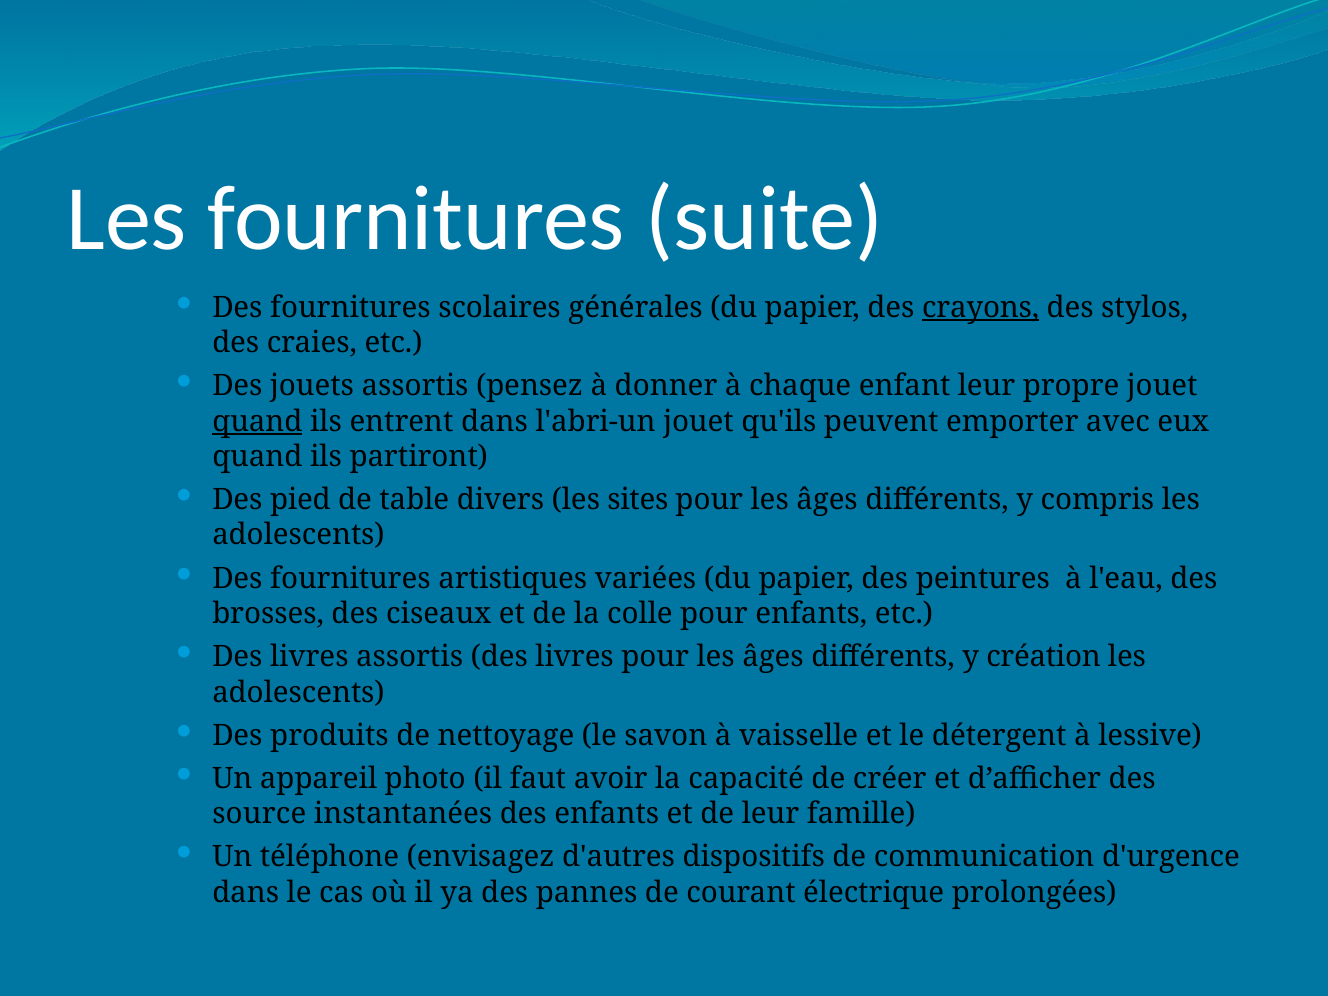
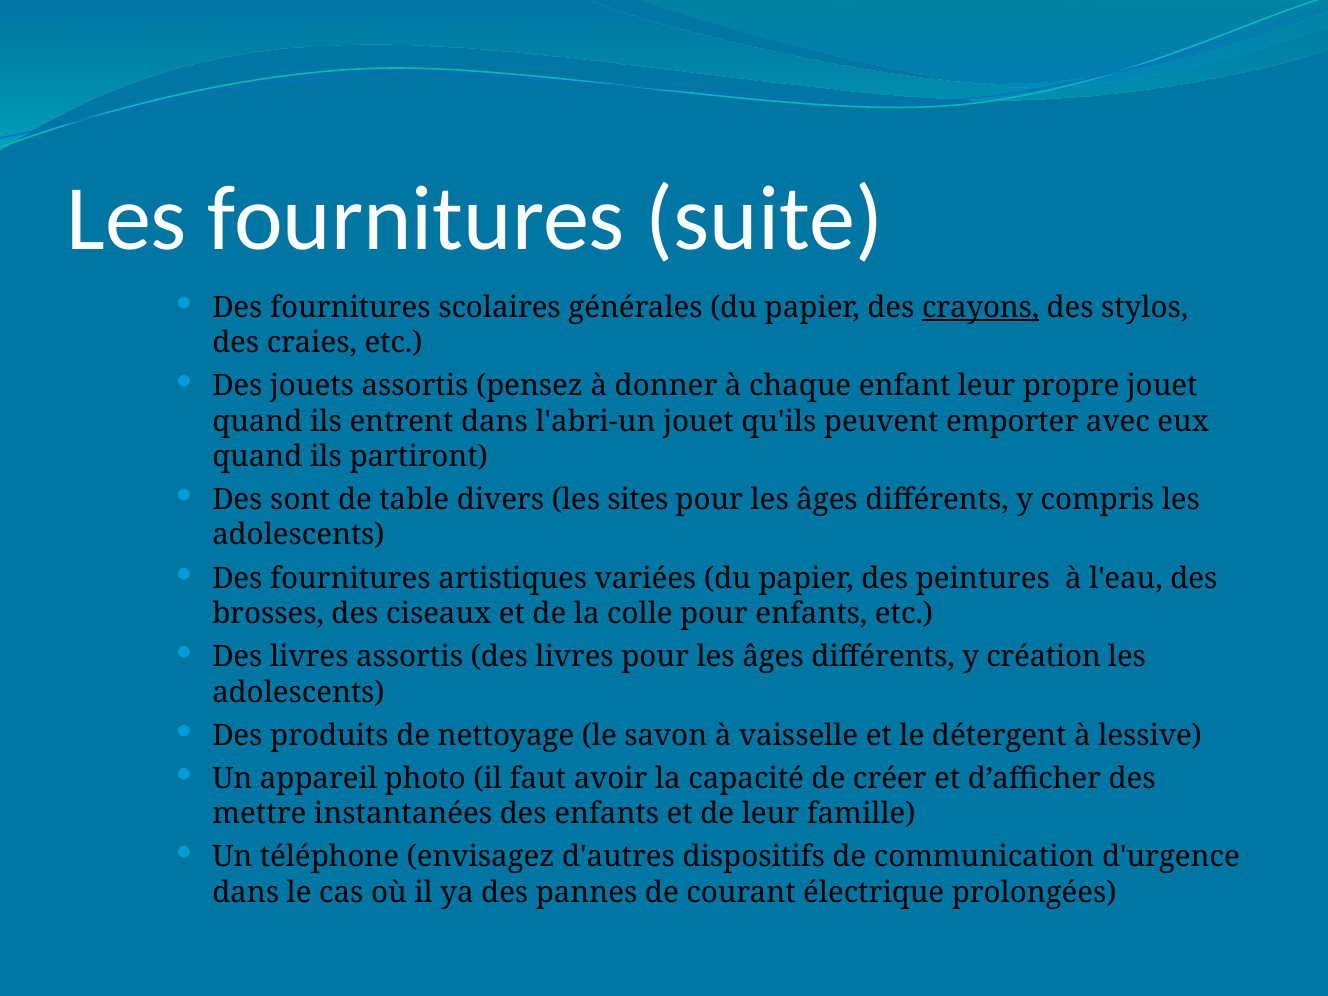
quand underline: present -> none (257, 421)
pied: pied -> sont (300, 500)
source: source -> mettre (259, 814)
